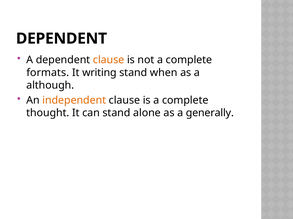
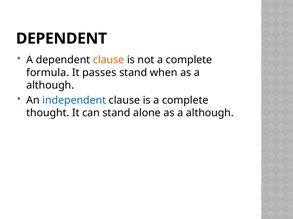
formats: formats -> formula (48, 73)
writing: writing -> passes (99, 73)
independent colour: orange -> blue (74, 101)
alone as a generally: generally -> although (210, 113)
